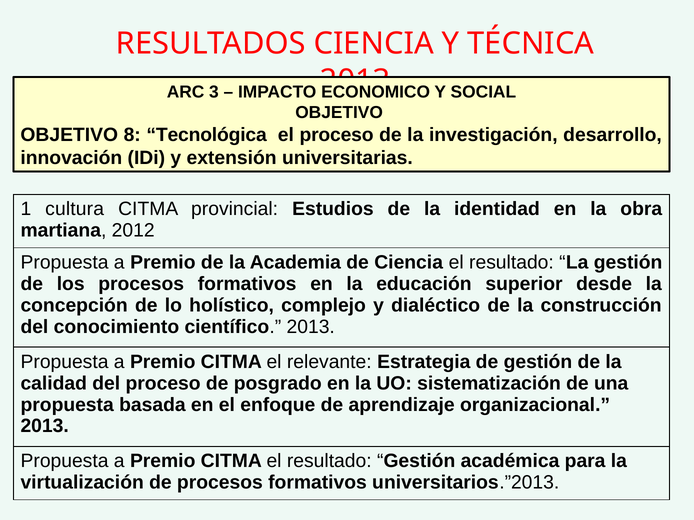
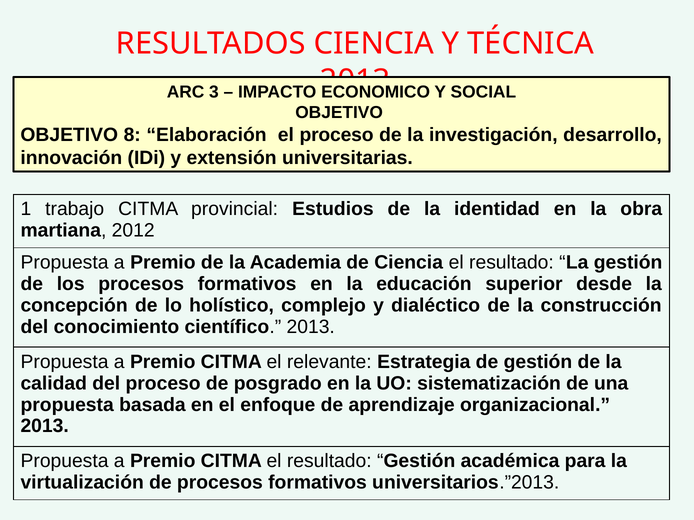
Tecnológica: Tecnológica -> Elaboración (207, 135)
cultura: cultura -> trabajo (75, 209)
